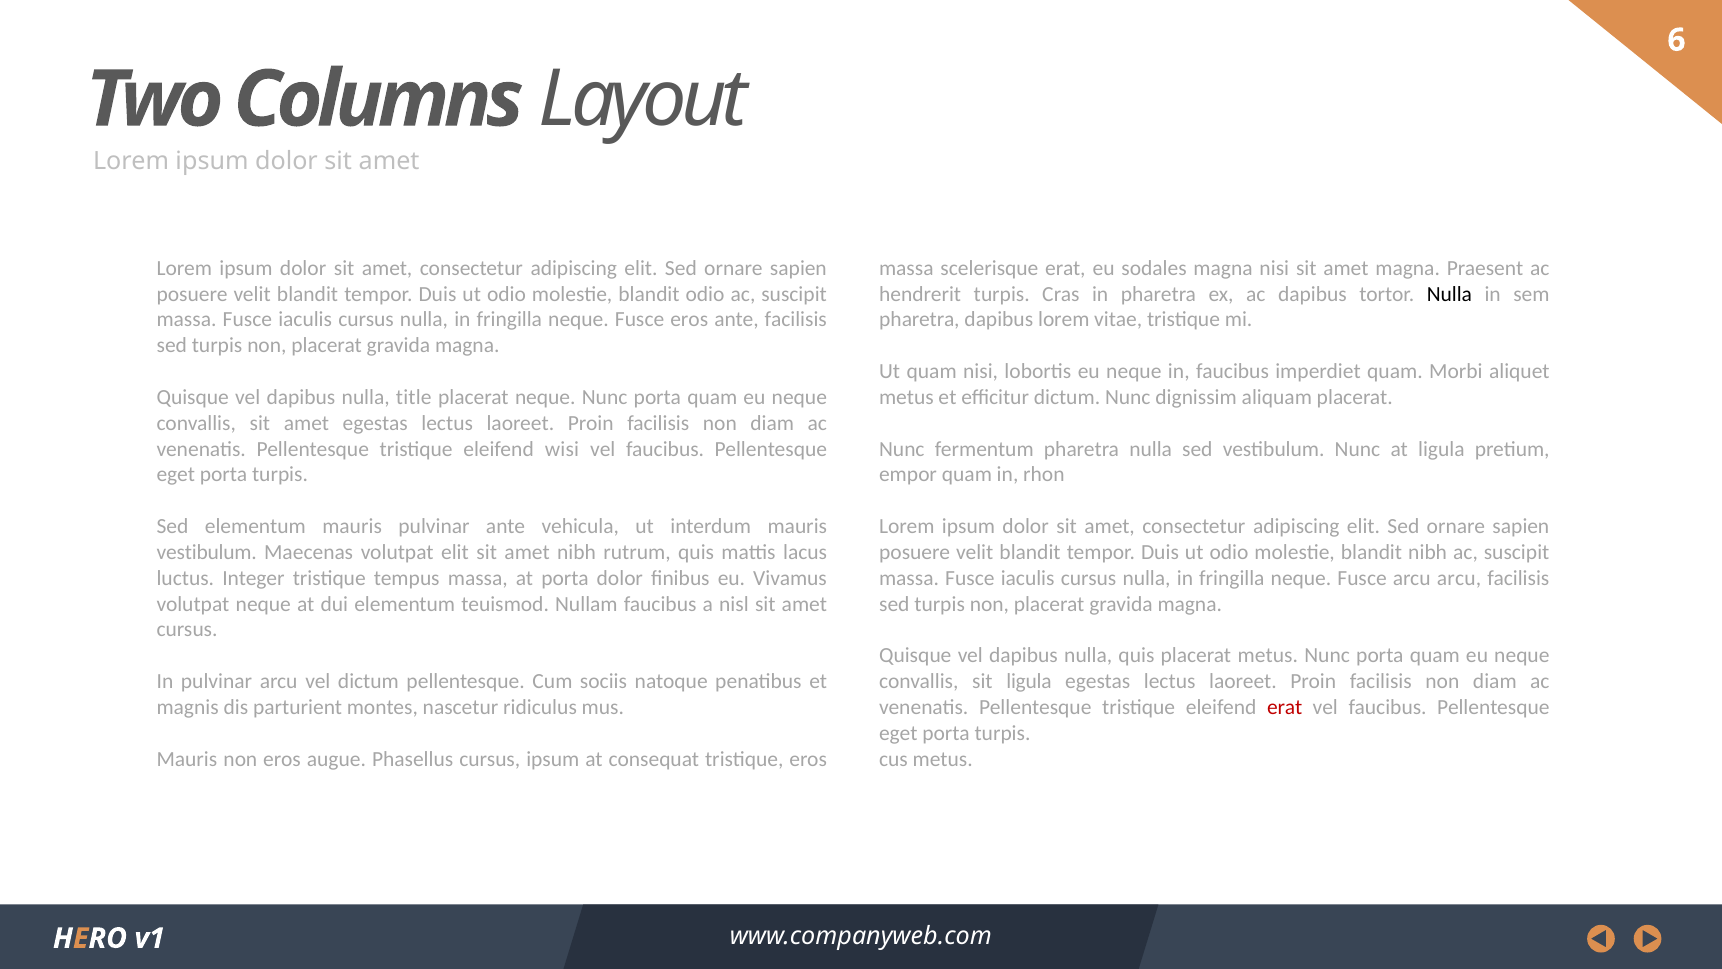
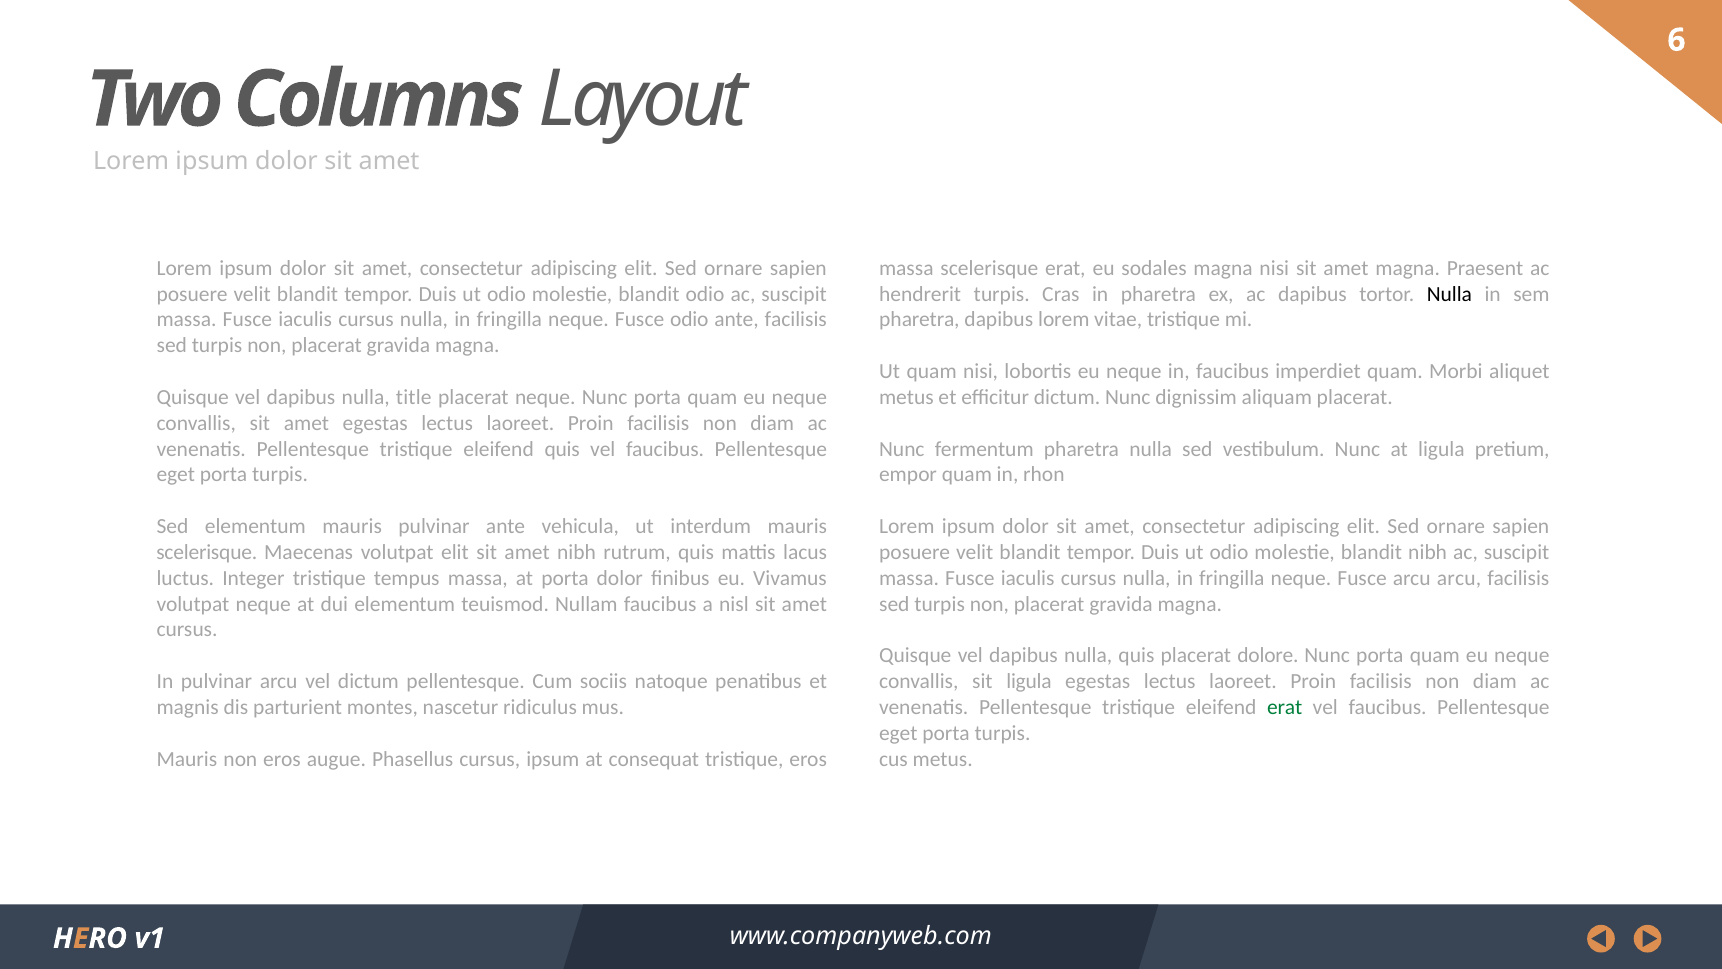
Fusce eros: eros -> odio (689, 320)
eleifend wisi: wisi -> quis (562, 449)
vestibulum: vestibulum -> scelerisque (207, 552)
placerat metus: metus -> dolore (1268, 655)
erat colour: red -> green (1285, 707)
